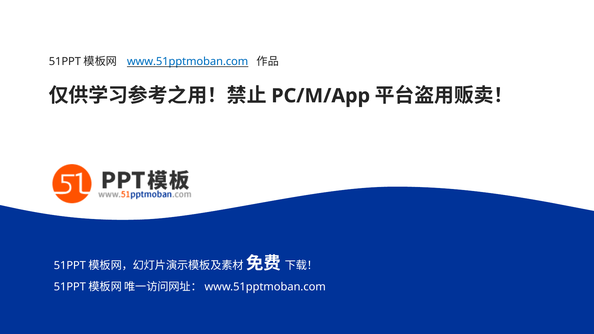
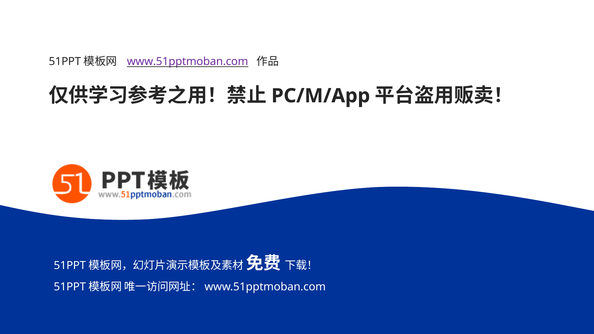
www.51pptmoban.com colour: blue -> purple (188, 62)
